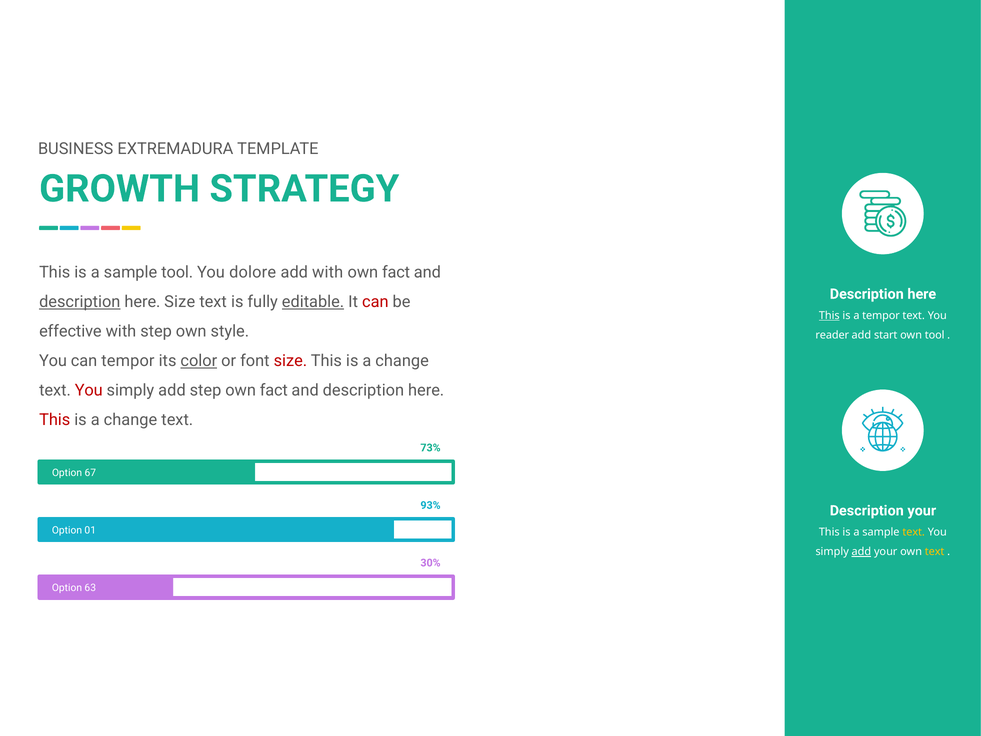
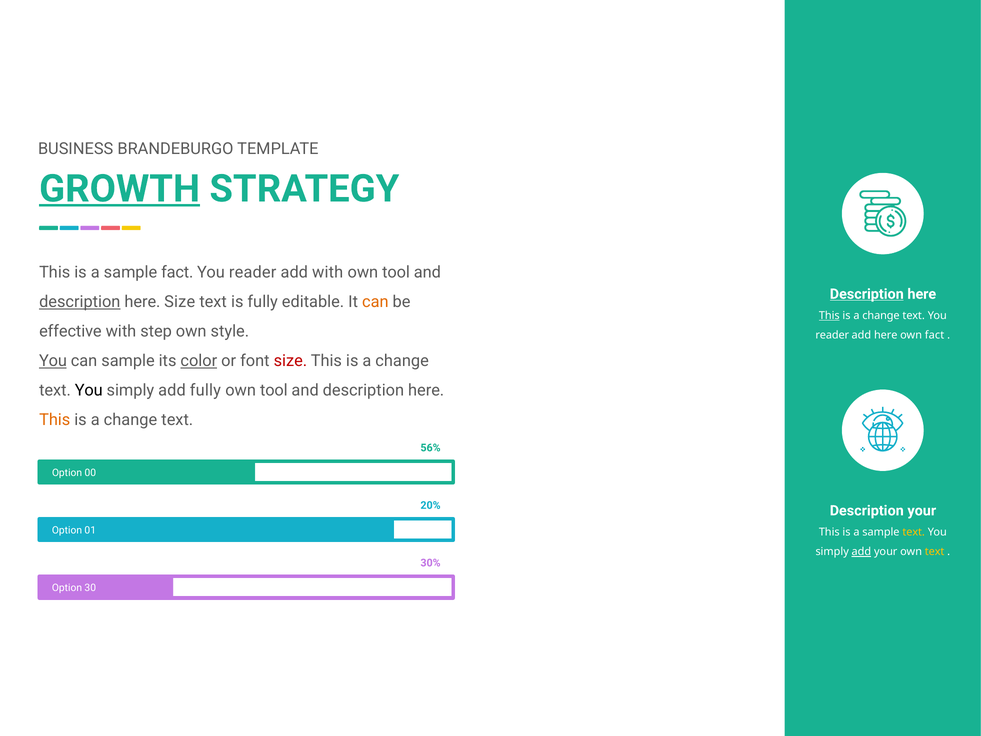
EXTREMADURA: EXTREMADURA -> BRANDEBURGO (175, 149)
GROWTH underline: none -> present (120, 189)
sample tool: tool -> fact (177, 272)
dolore: dolore -> reader (253, 272)
fact: fact -> tool (396, 272)
Description underline: none -> present (867, 294)
editable underline: present -> none (313, 302)
can colour: red -> orange (375, 302)
tempor: tempor -> change (881, 315)
add start: start -> here (886, 335)
own tool: tool -> fact (935, 335)
You underline: none -> present (53, 361)
can tempor: tempor -> sample (128, 361)
You colour: red -> black (89, 390)
add step: step -> fully (205, 390)
fact: fact -> tool (274, 390)
This colour: red -> orange (55, 420)
73%: 73% -> 56% (430, 448)
67: 67 -> 00 (90, 473)
93%: 93% -> 20% (430, 505)
63: 63 -> 30 (90, 588)
